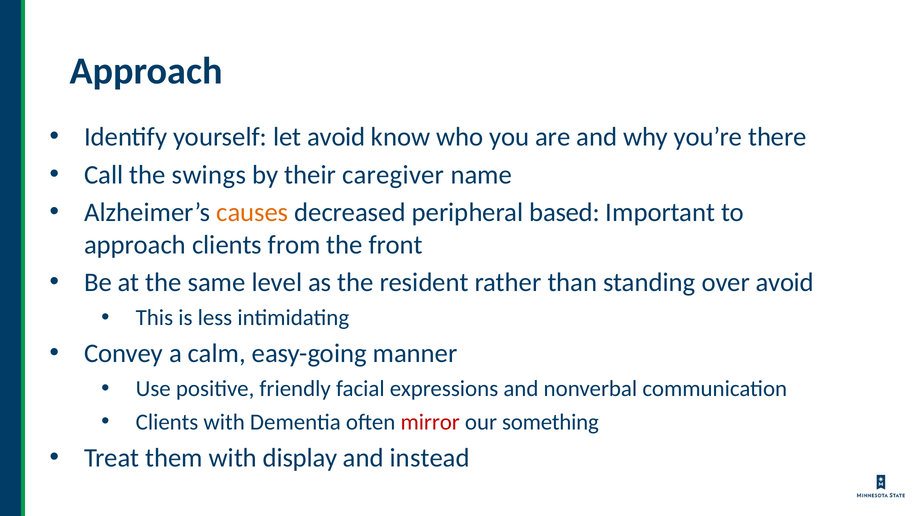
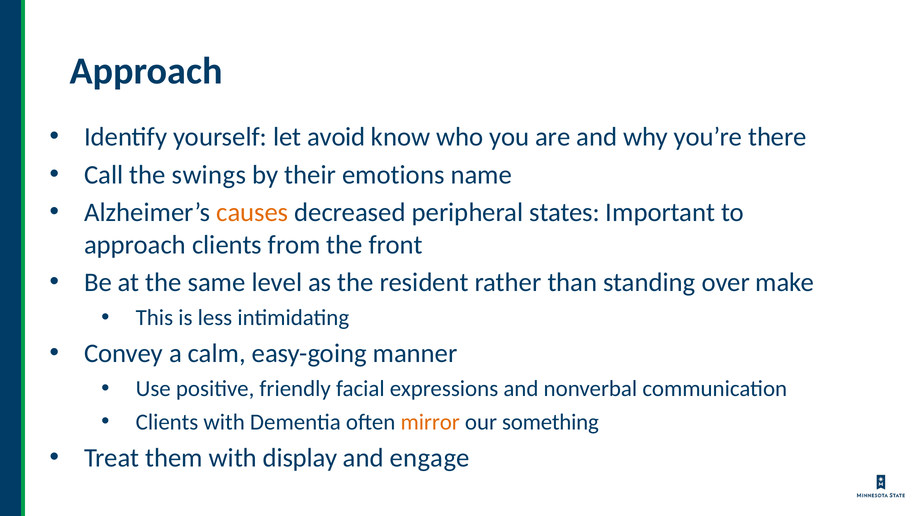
caregiver: caregiver -> emotions (393, 175)
based: based -> states (565, 213)
over avoid: avoid -> make (785, 282)
mirror colour: red -> orange (430, 422)
instead: instead -> engage (430, 458)
